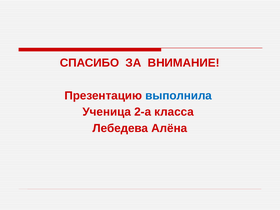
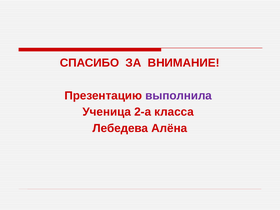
выполнила colour: blue -> purple (179, 96)
